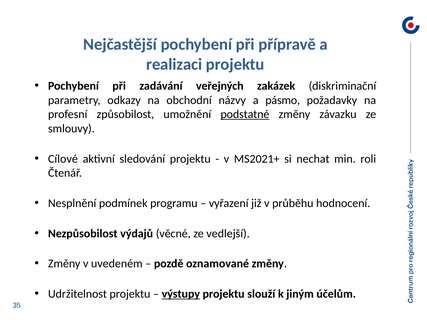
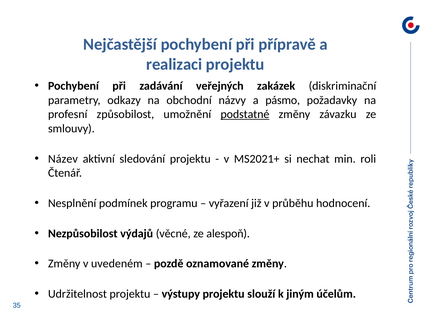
Cílové: Cílové -> Název (63, 159)
vedlejší: vedlejší -> alespoň (228, 234)
výstupy underline: present -> none (181, 294)
